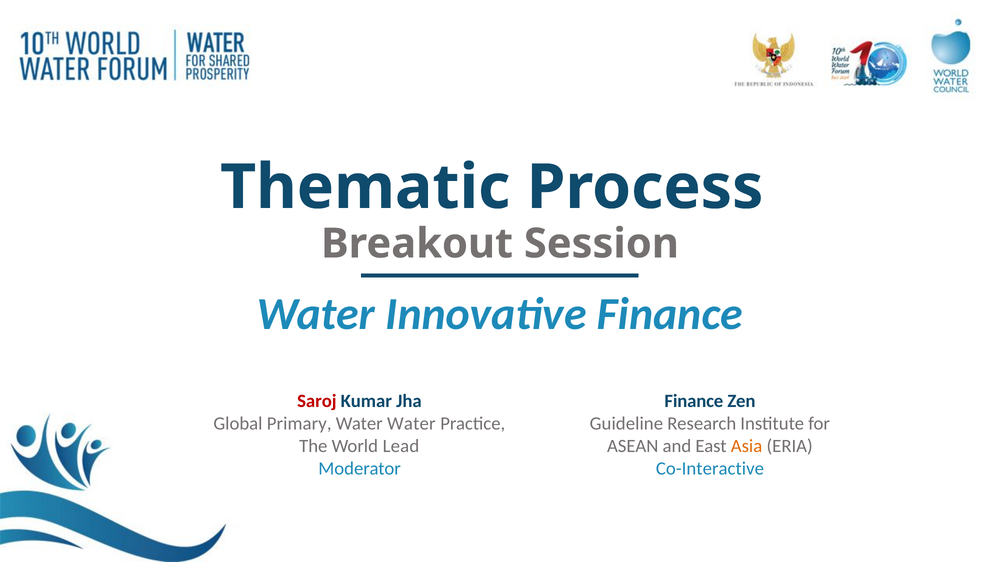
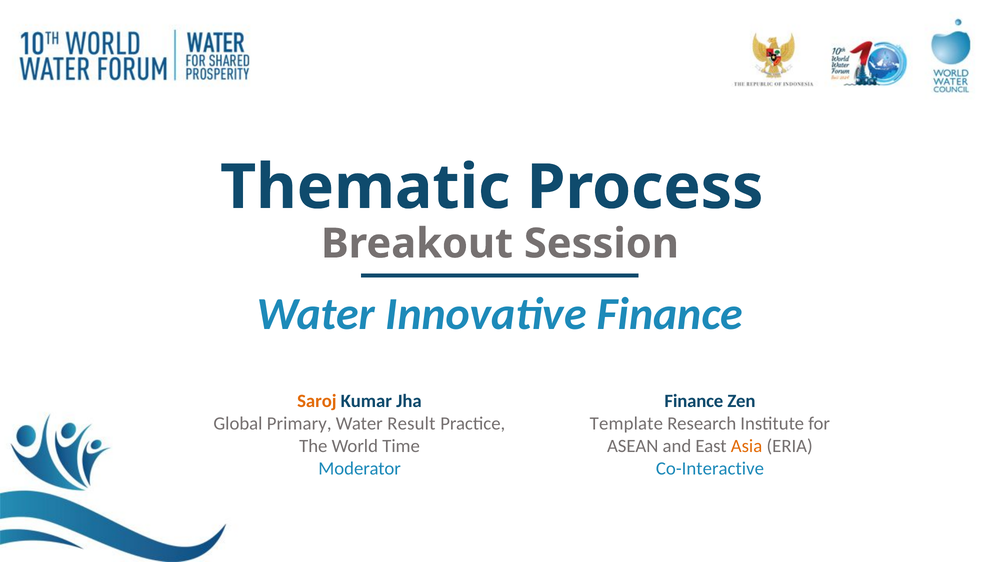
Saroj colour: red -> orange (317, 402)
Water Water: Water -> Result (411, 424)
Guideline: Guideline -> Template (626, 424)
Lead: Lead -> Time (401, 447)
